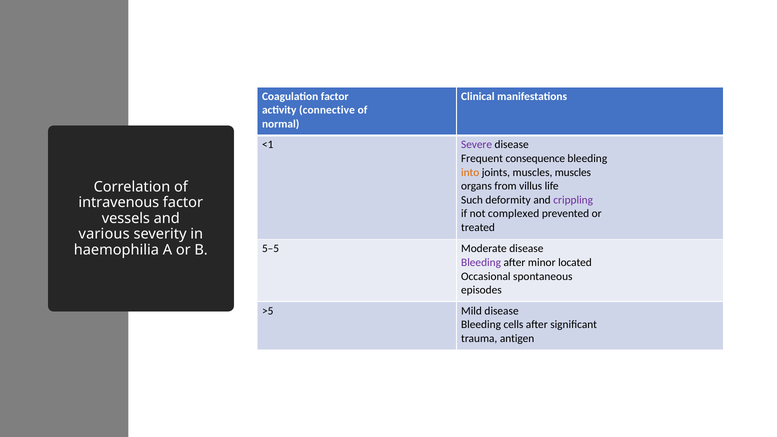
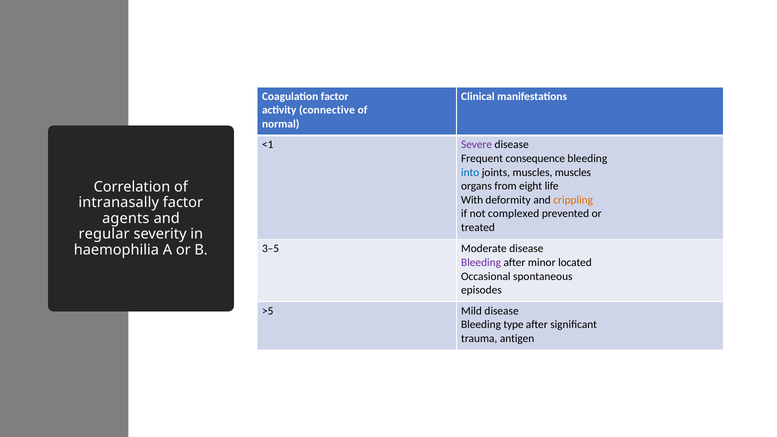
into colour: orange -> blue (470, 172)
villus: villus -> eight (531, 186)
Such: Such -> With (472, 200)
crippling colour: purple -> orange (573, 200)
intravenous: intravenous -> intranasally (119, 203)
vessels: vessels -> agents (126, 218)
various: various -> regular (104, 234)
5–5: 5–5 -> 3–5 (271, 249)
cells: cells -> type (513, 325)
